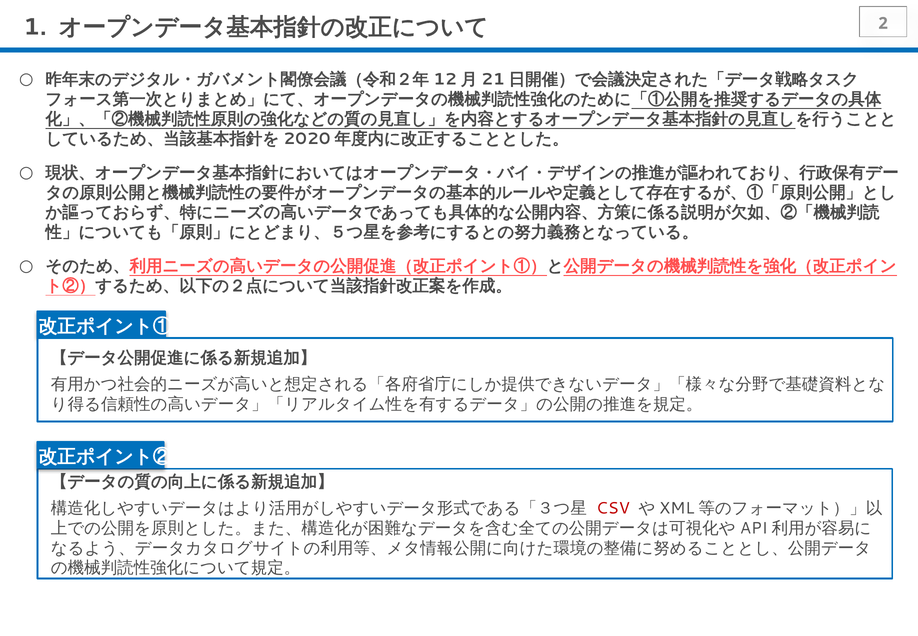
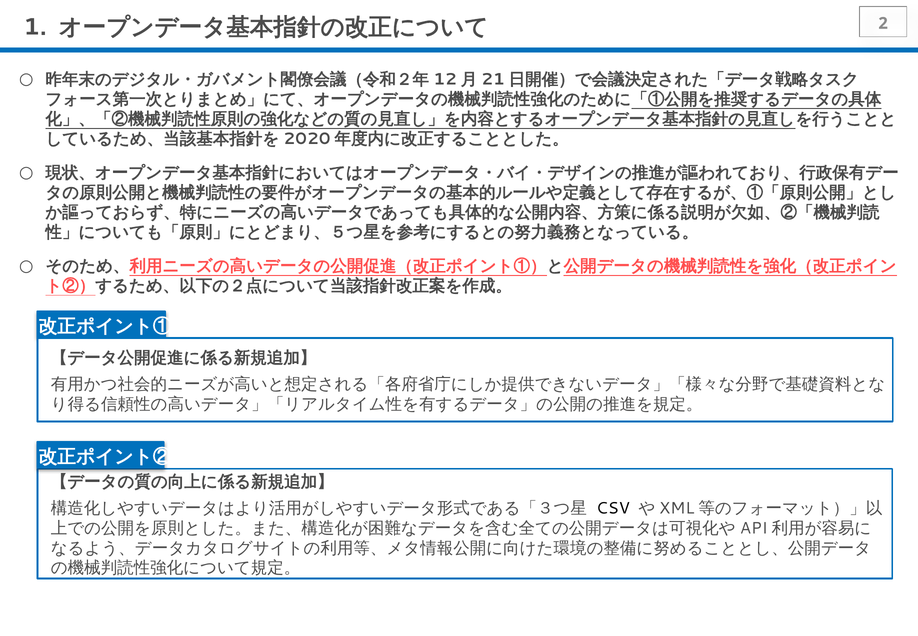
CSV colour: red -> black (613, 508)
